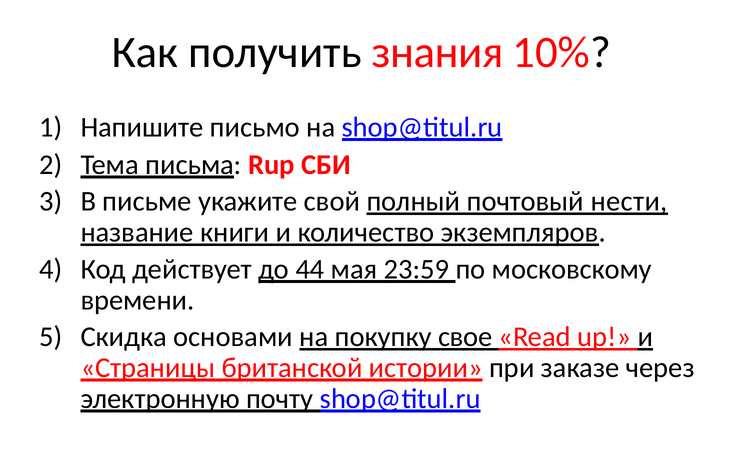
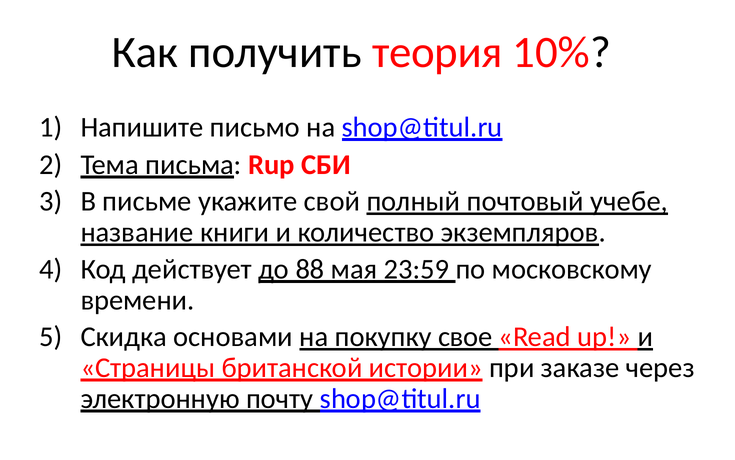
знания: знания -> теория (437, 52)
нести: нести -> учебе (629, 201)
44: 44 -> 88 (310, 269)
